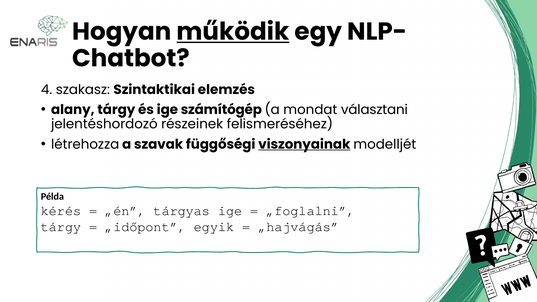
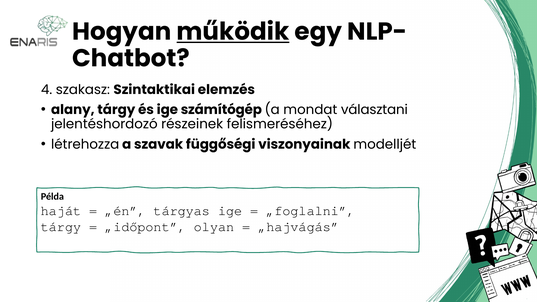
viszonyainak underline: present -> none (304, 144)
kérés: kérés -> haját (61, 211)
egyik: egyik -> olyan (214, 227)
